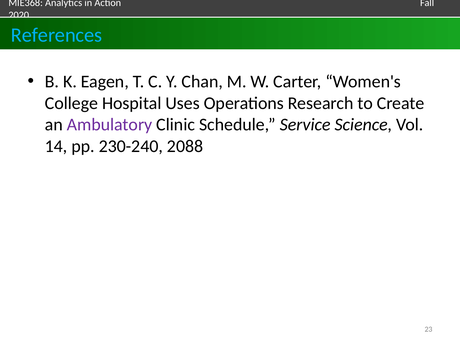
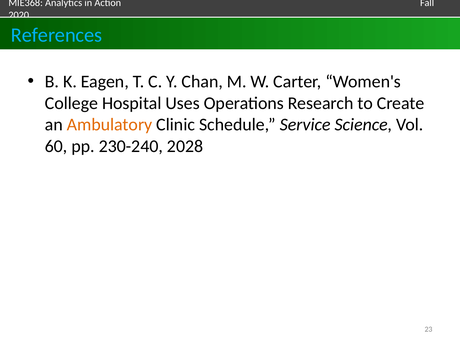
Ambulatory colour: purple -> orange (110, 125)
14: 14 -> 60 (56, 146)
2088: 2088 -> 2028 (185, 146)
